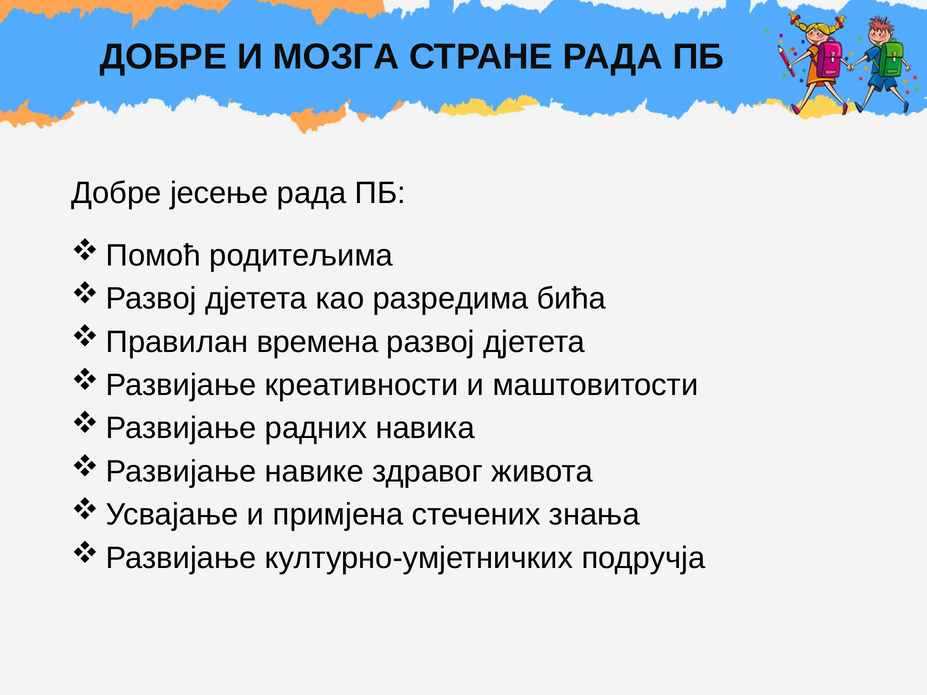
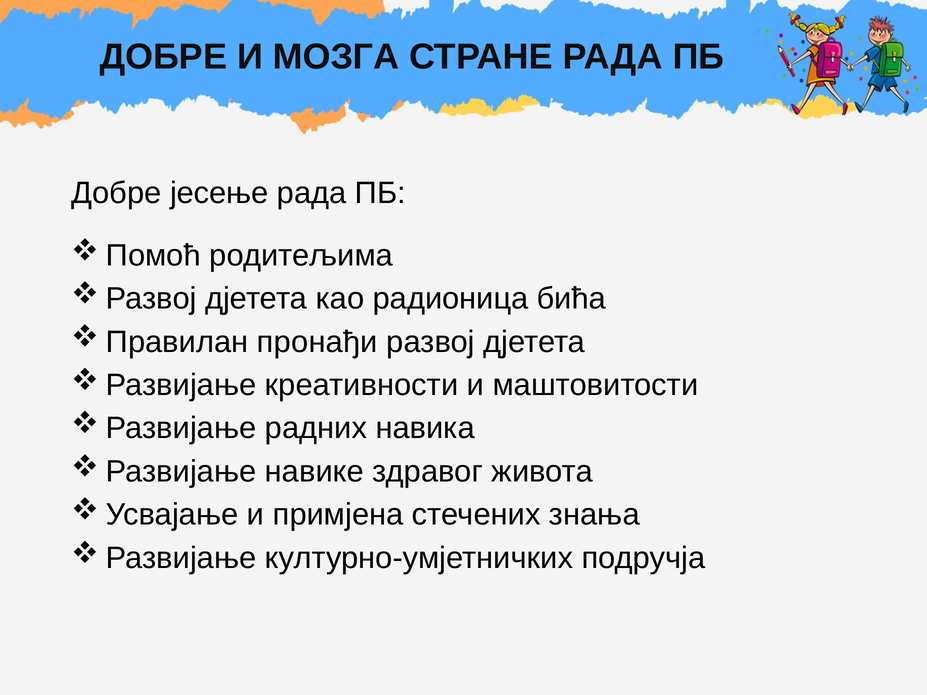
разредима: разредима -> радионица (451, 299)
времена: времена -> пронађи (317, 342)
